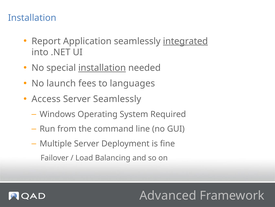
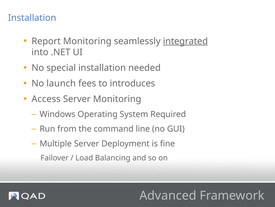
Report Application: Application -> Monitoring (87, 41)
installation underline: present -> none (102, 68)
languages: languages -> introduces (132, 83)
Server Seamlessly: Seamlessly -> Monitoring (117, 99)
